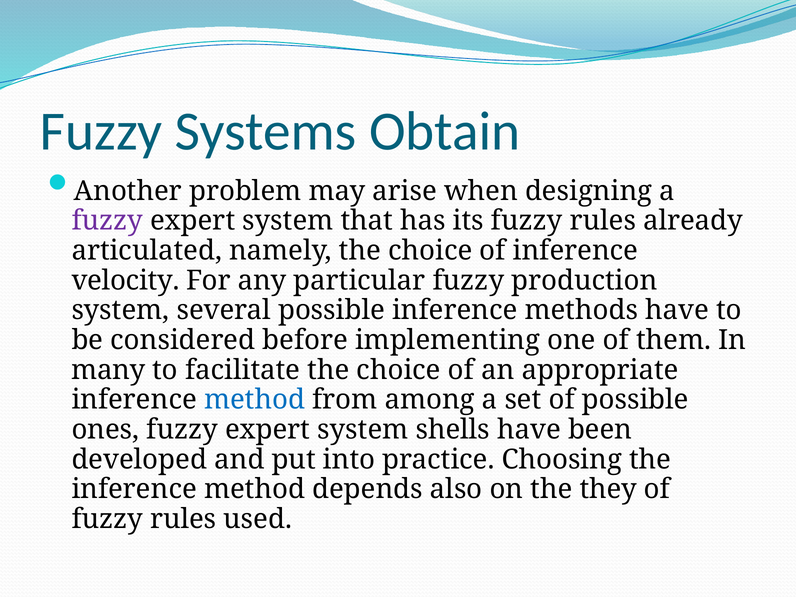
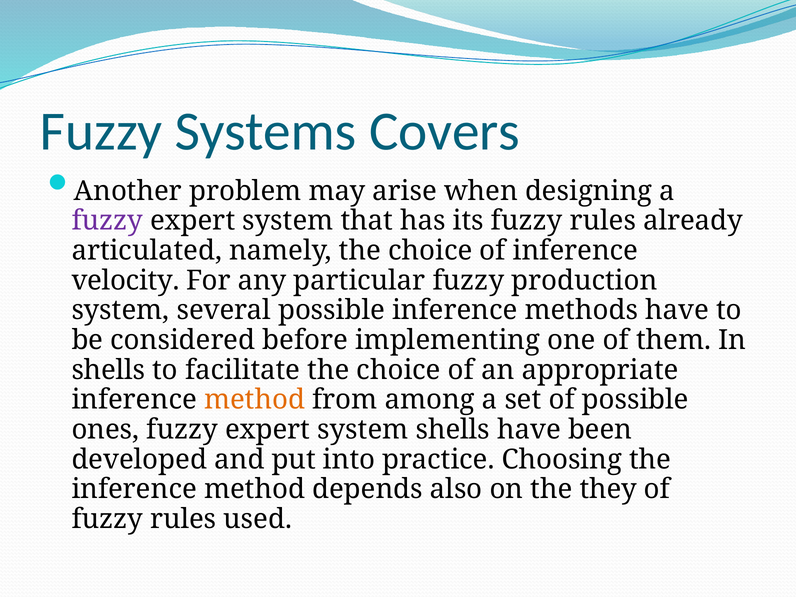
Obtain: Obtain -> Covers (445, 131)
many: many -> shells (108, 370)
method colour: blue -> orange (255, 400)
